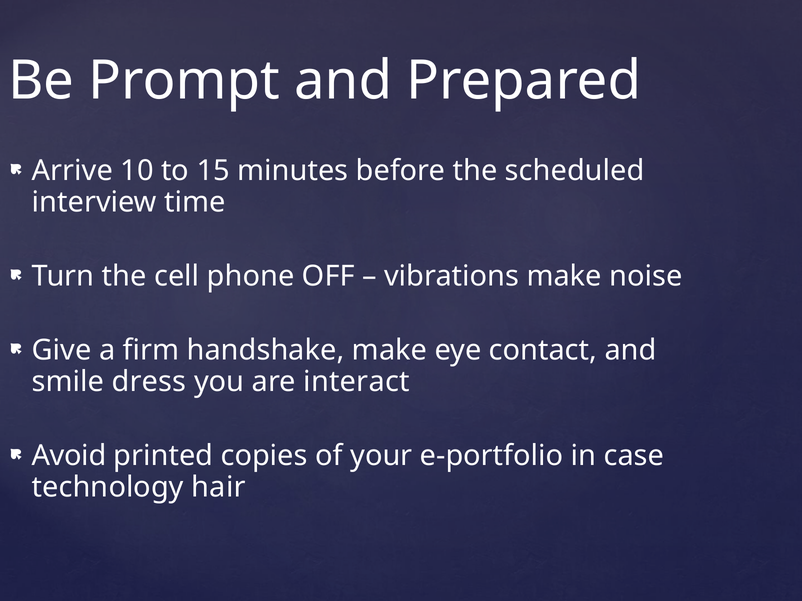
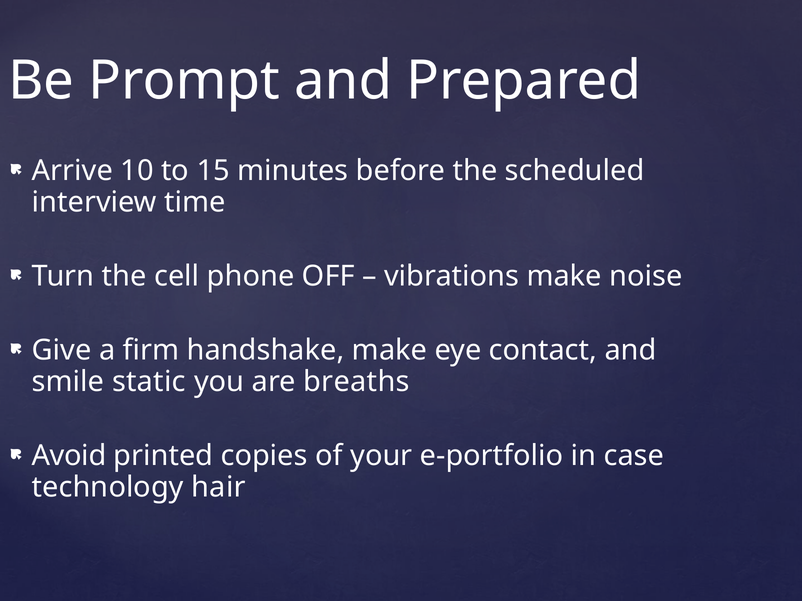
dress: dress -> static (149, 382)
interact: interact -> breaths (356, 382)
